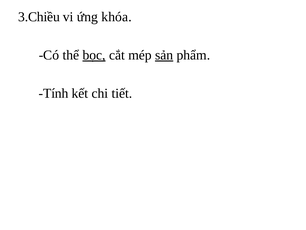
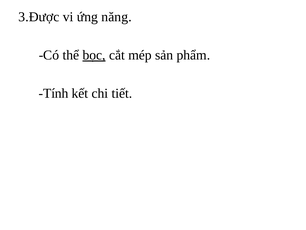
3.Chiều: 3.Chiều -> 3.Được (39, 17)
khóa: khóa -> năng (117, 17)
sản underline: present -> none (164, 55)
